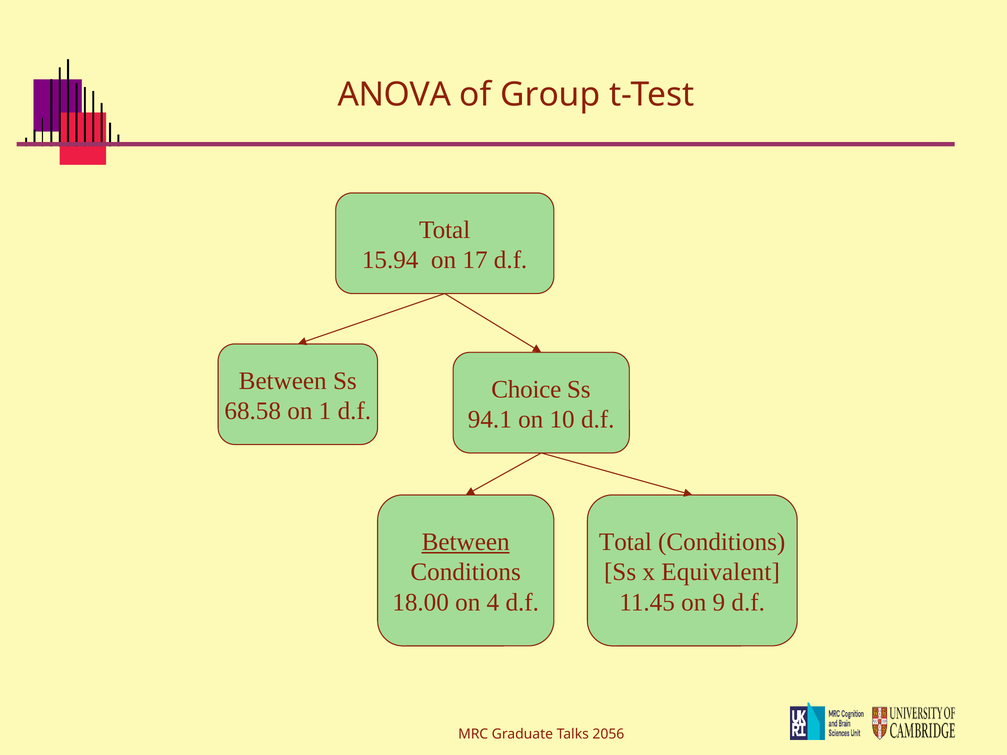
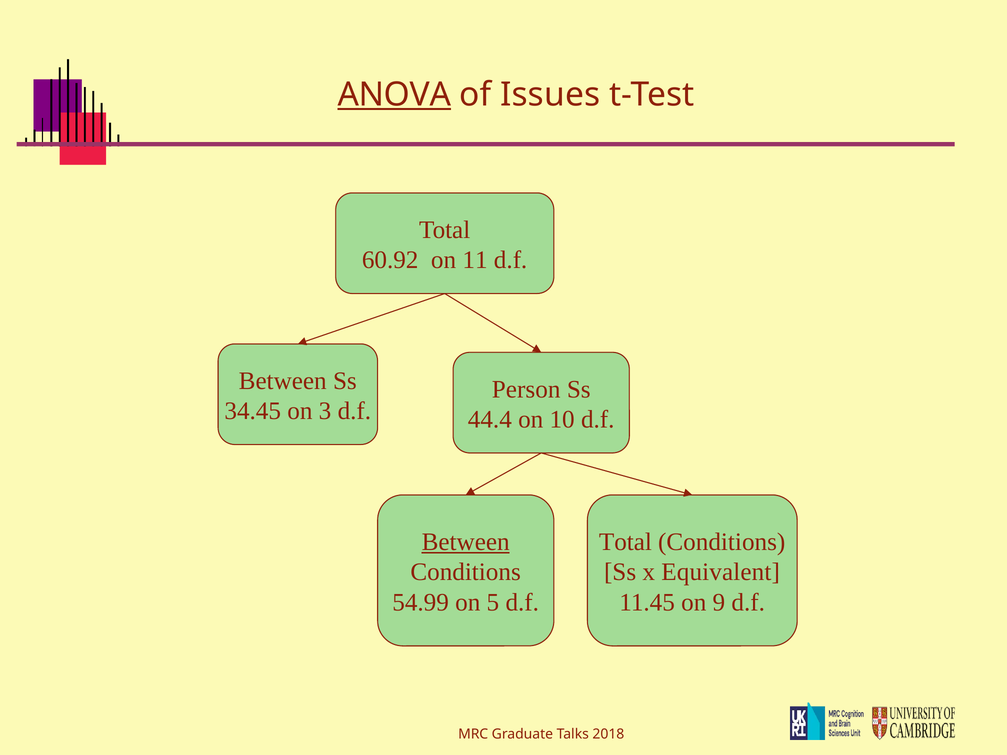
ANOVA underline: none -> present (394, 95)
Group: Group -> Issues (550, 95)
15.94: 15.94 -> 60.92 (390, 260)
17: 17 -> 11 (475, 260)
Choice: Choice -> Person (526, 389)
68.58: 68.58 -> 34.45 (253, 411)
1: 1 -> 3 (325, 411)
94.1: 94.1 -> 44.4 (490, 420)
18.00: 18.00 -> 54.99 (421, 603)
4: 4 -> 5 (493, 603)
2056: 2056 -> 2018 (608, 734)
